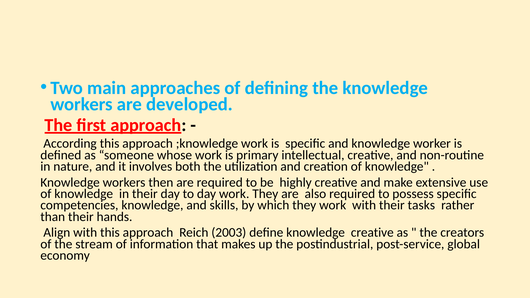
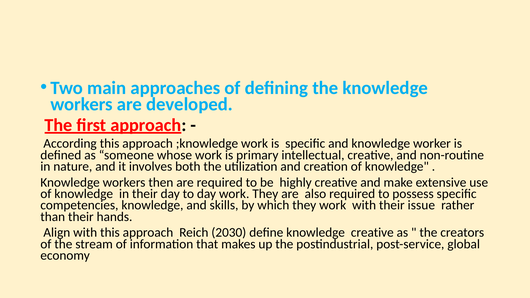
tasks: tasks -> issue (421, 205)
2003: 2003 -> 2030 (229, 233)
